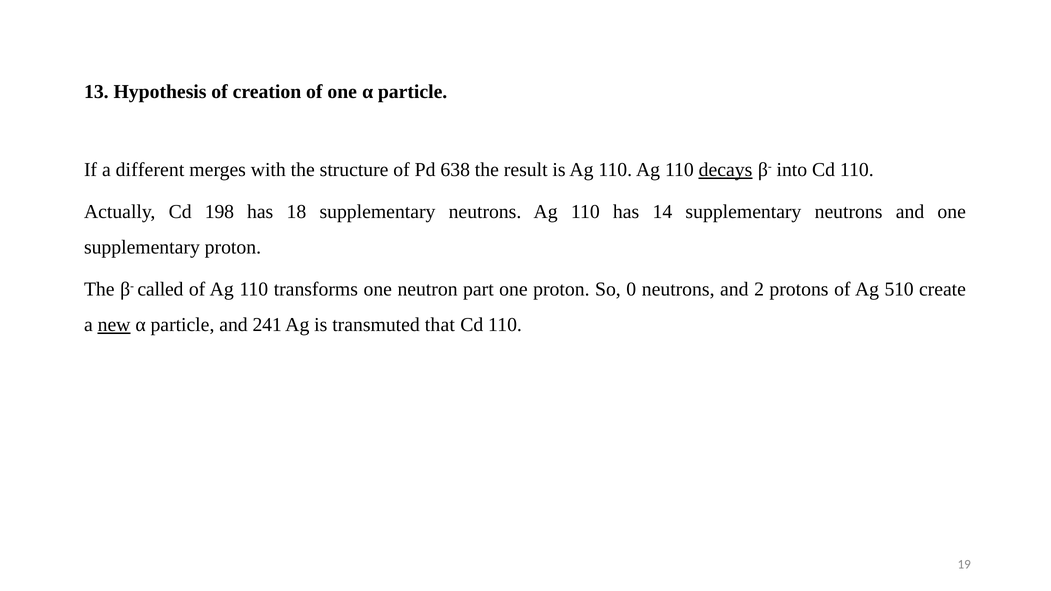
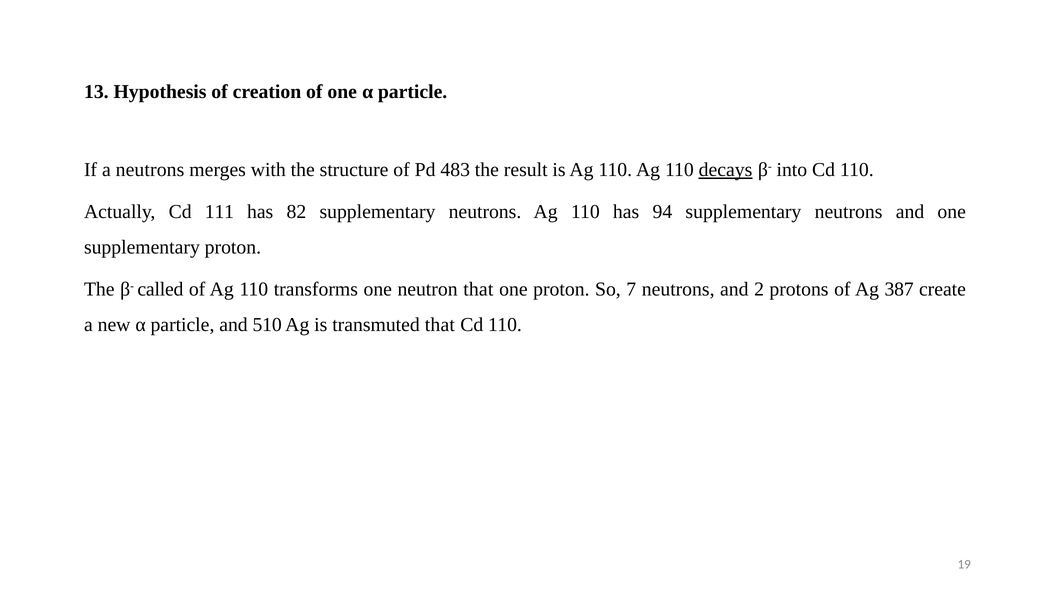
a different: different -> neutrons (150, 170)
638: 638 -> 483 (455, 170)
198: 198 -> 111 (219, 212)
18: 18 -> 82 (296, 212)
14: 14 -> 94 (662, 212)
neutron part: part -> that (478, 289)
0: 0 -> 7 (631, 289)
510: 510 -> 387 (899, 289)
new underline: present -> none (114, 325)
241: 241 -> 510 (267, 325)
